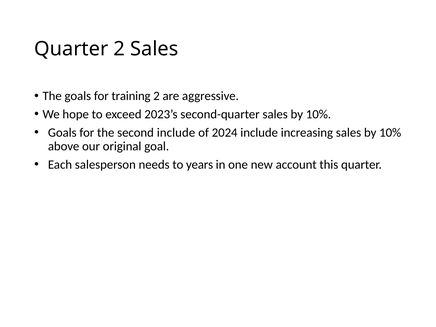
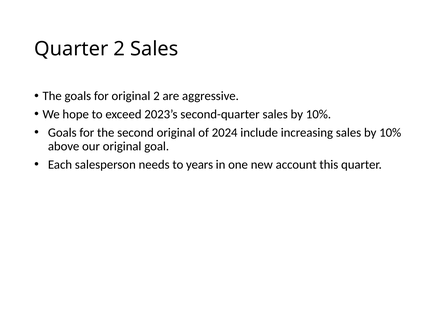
for training: training -> original (131, 96)
second include: include -> original (176, 133)
